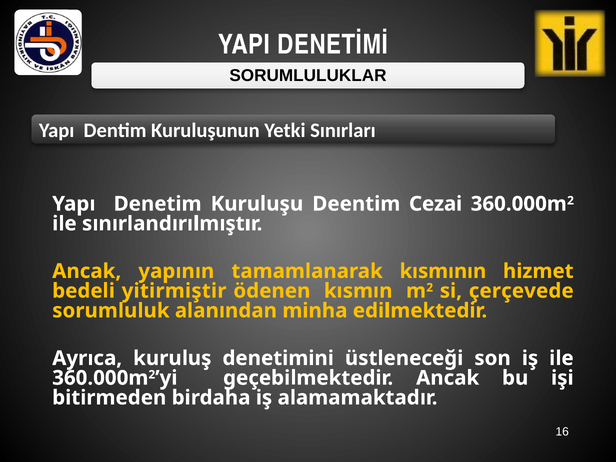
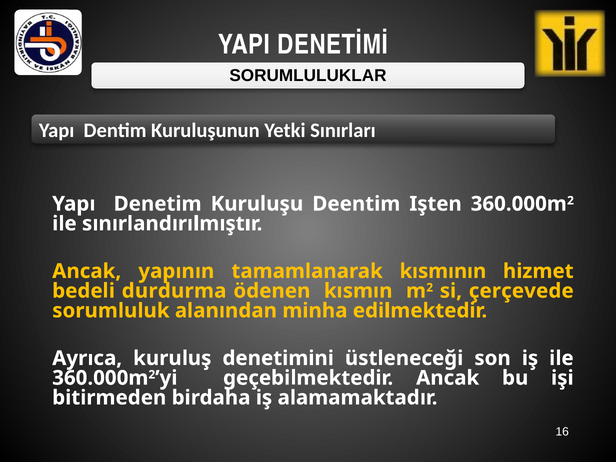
Cezai: Cezai -> Işten (436, 204)
yitirmiştir: yitirmiştir -> durdurma (174, 291)
